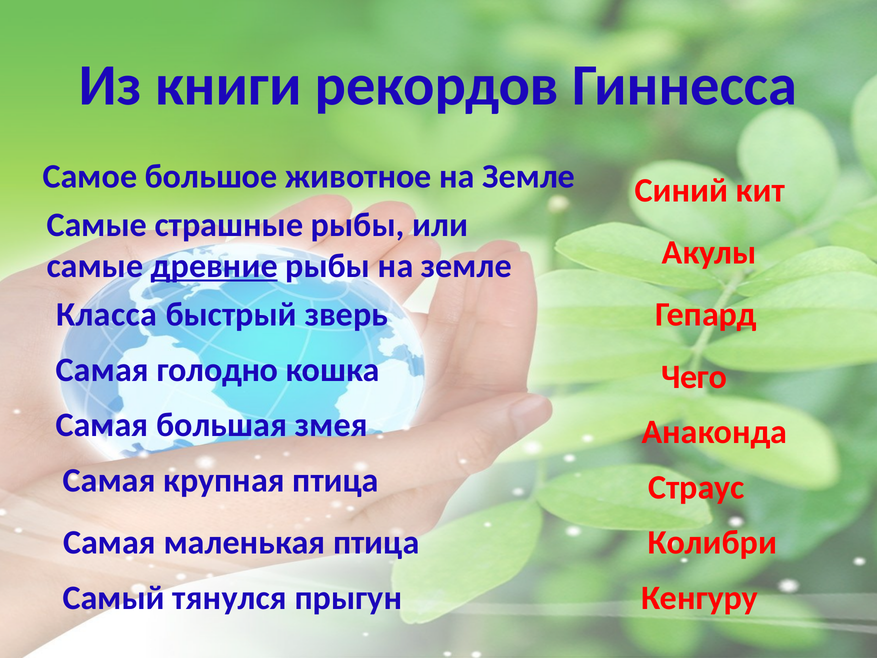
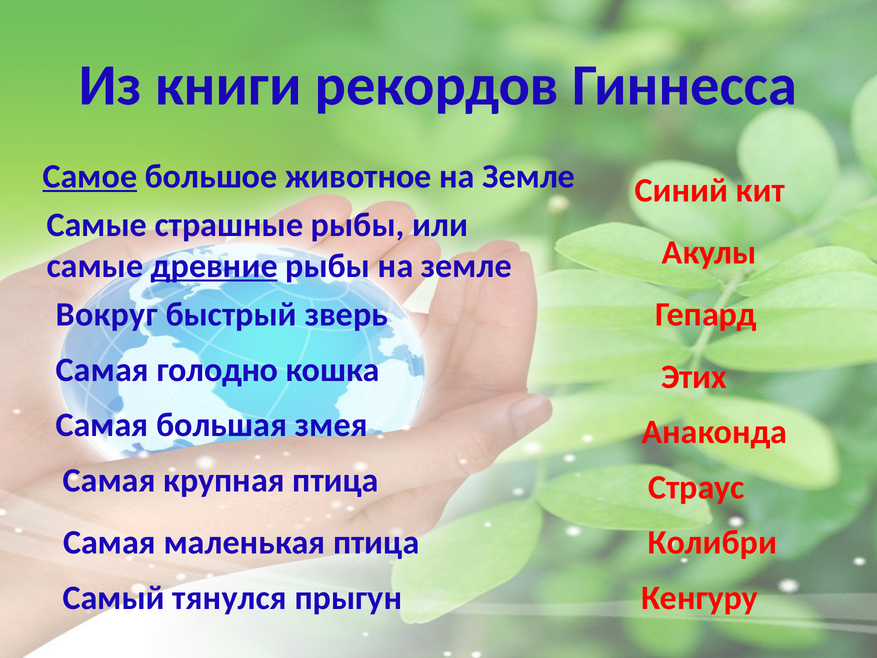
Самое underline: none -> present (90, 176)
Класса: Класса -> Вокруг (107, 315)
Чего: Чего -> Этих (694, 377)
